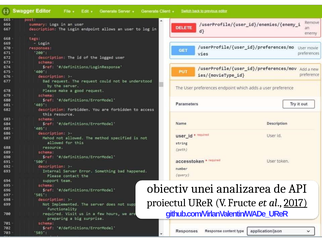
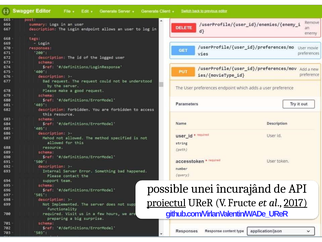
obiectiv: obiectiv -> possible (168, 188)
analizarea: analizarea -> încurajând (244, 188)
proiectul underline: none -> present (166, 202)
